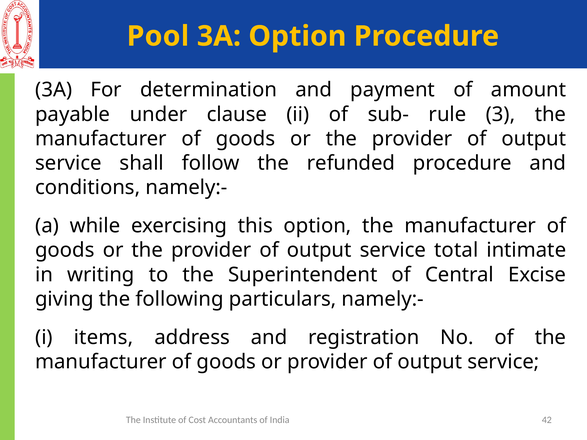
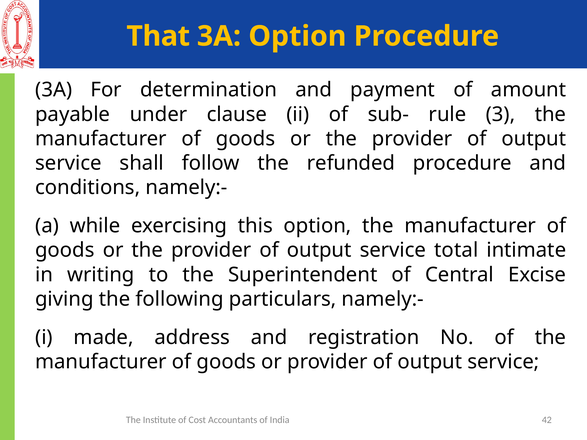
Pool: Pool -> That (158, 36)
items: items -> made (104, 337)
